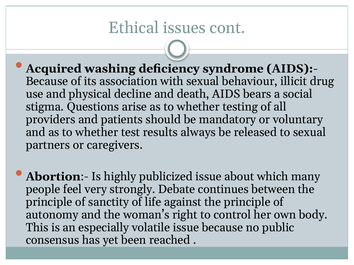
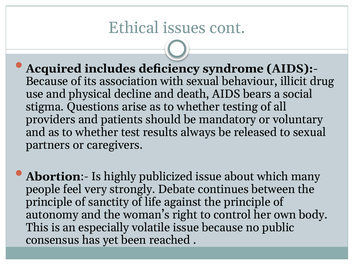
washing: washing -> includes (110, 69)
